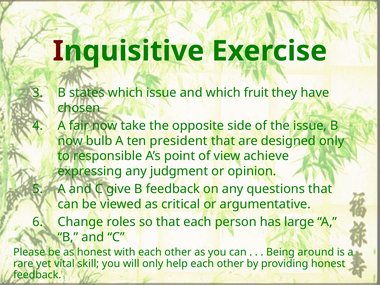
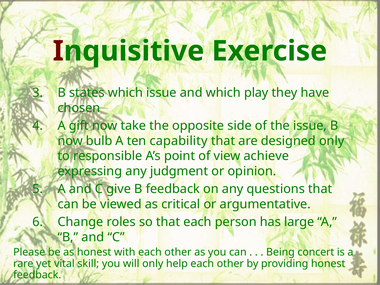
fruit: fruit -> play (256, 93)
fair: fair -> gift (79, 126)
president: president -> capability (179, 141)
around: around -> concert (316, 252)
